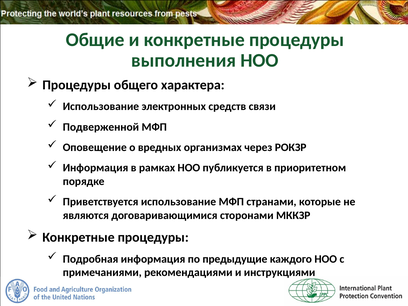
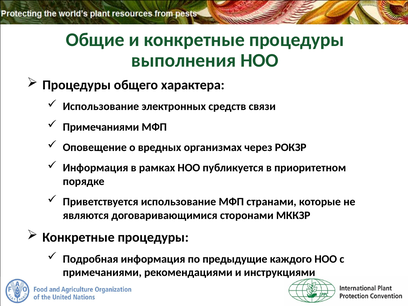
Подверженной: Подверженной -> Примечаниями (101, 127)
